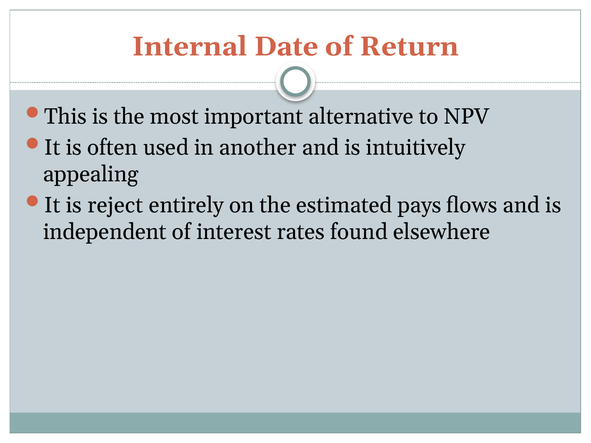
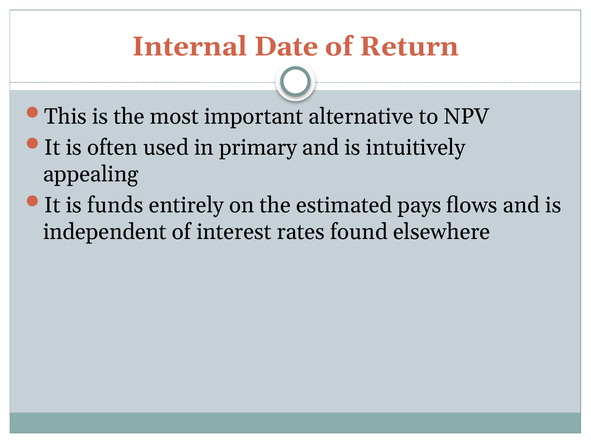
another: another -> primary (258, 148)
reject: reject -> funds (115, 205)
